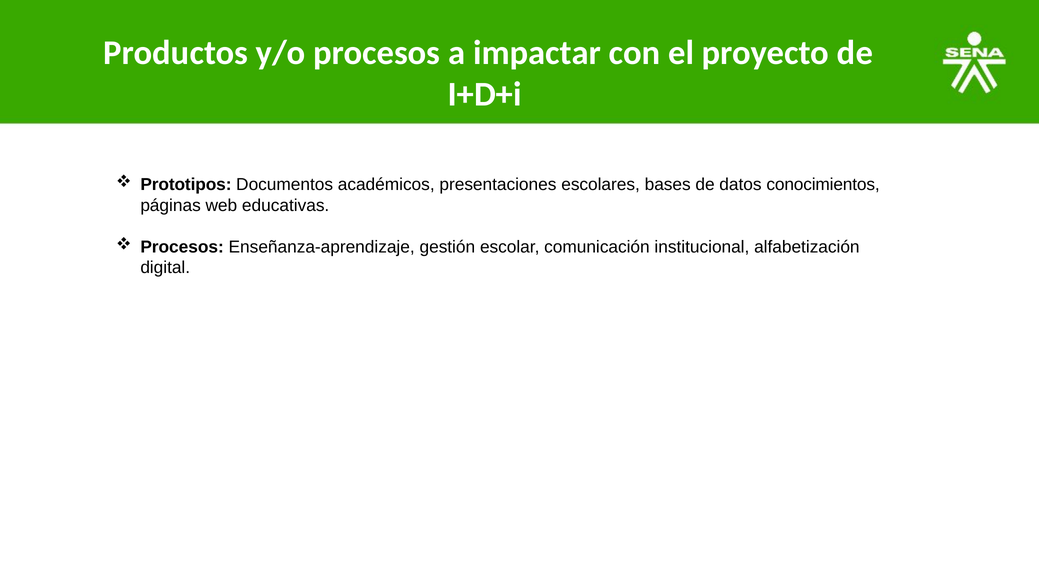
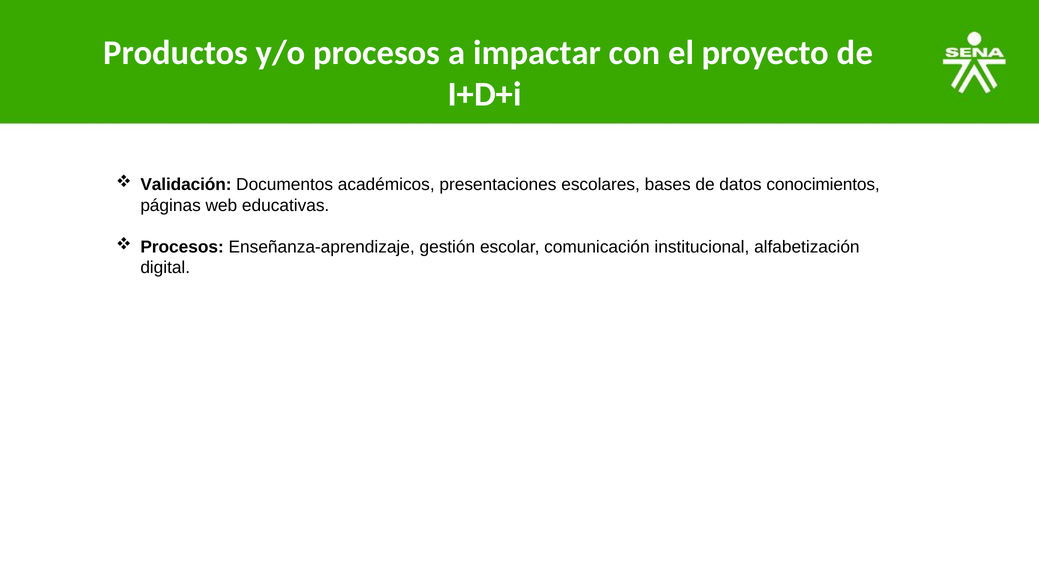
Prototipos: Prototipos -> Validación (186, 185)
